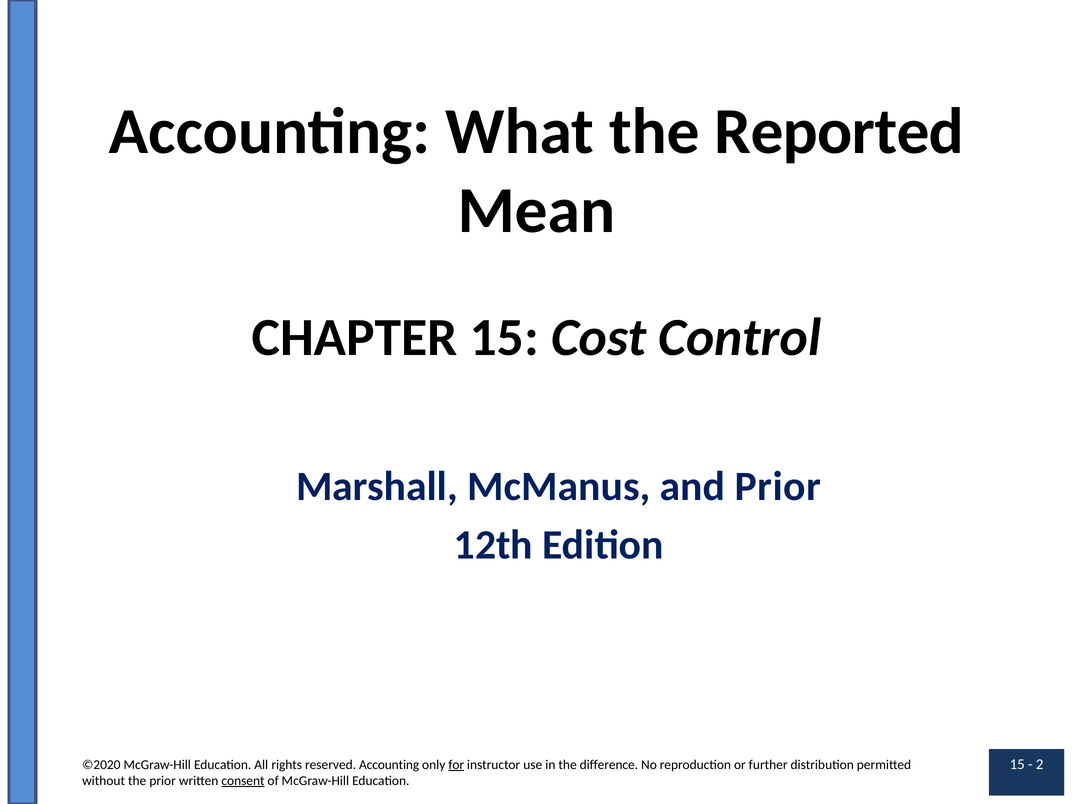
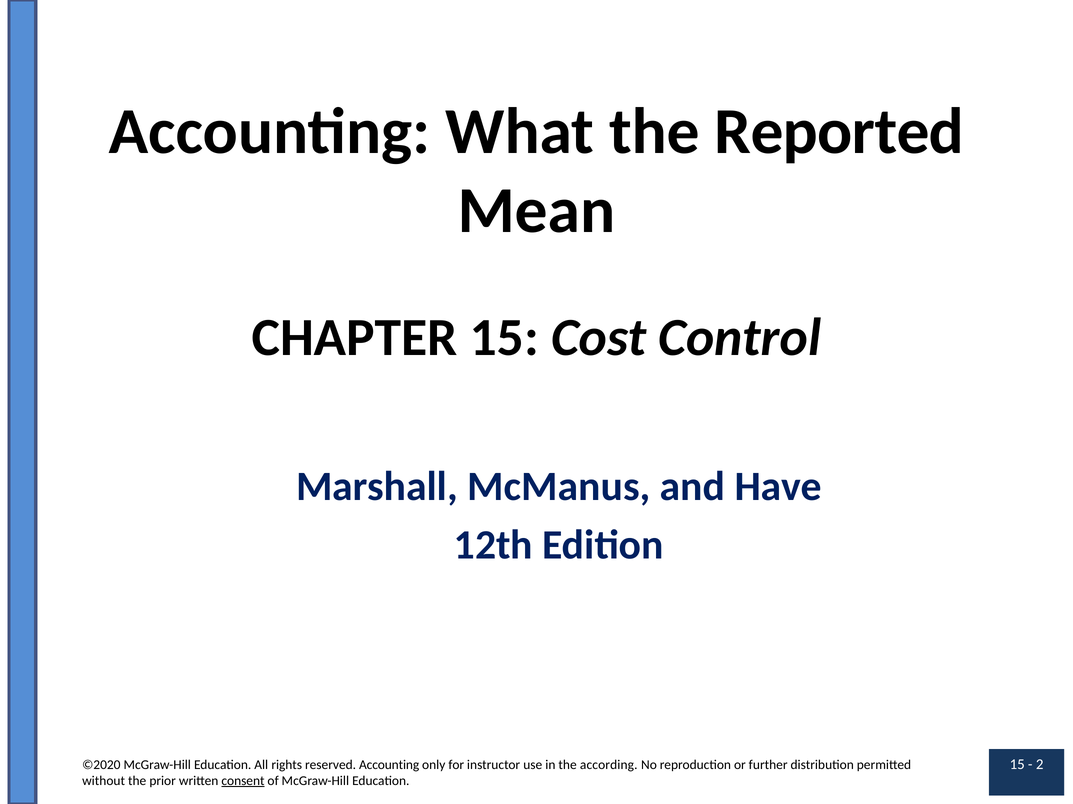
and Prior: Prior -> Have (778, 487)
for underline: present -> none (456, 765)
difference: difference -> according (609, 765)
